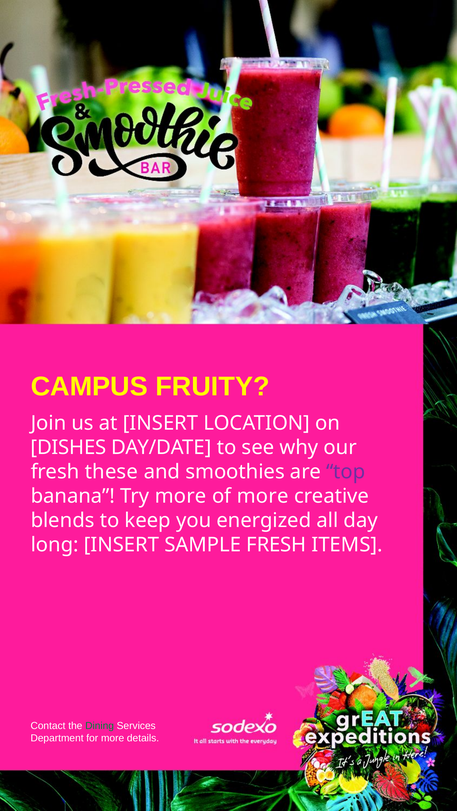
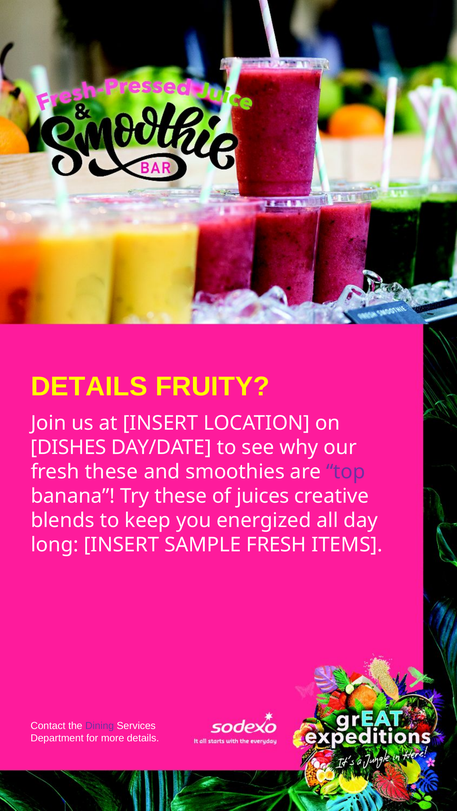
CAMPUS: CAMPUS -> DETAILS (89, 387)
Try more: more -> these (181, 497)
of more: more -> juices (263, 497)
Dining colour: green -> purple (100, 726)
